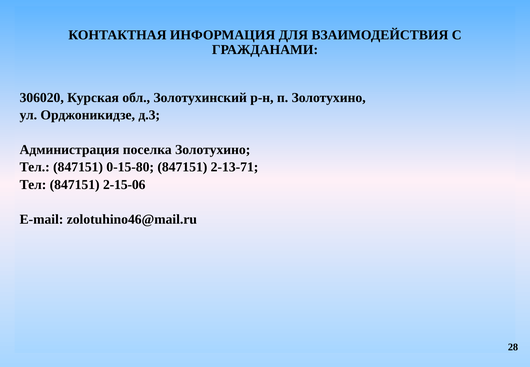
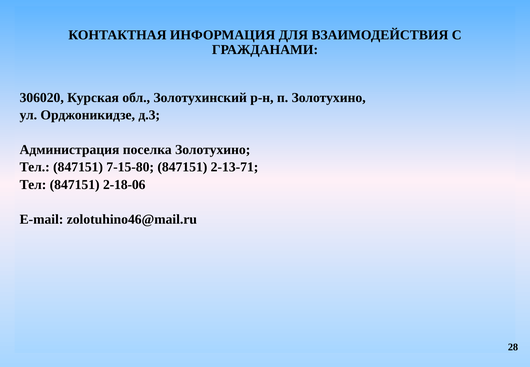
0-15-80: 0-15-80 -> 7-15-80 (130, 167)
2-15-06: 2-15-06 -> 2-18-06 (124, 184)
